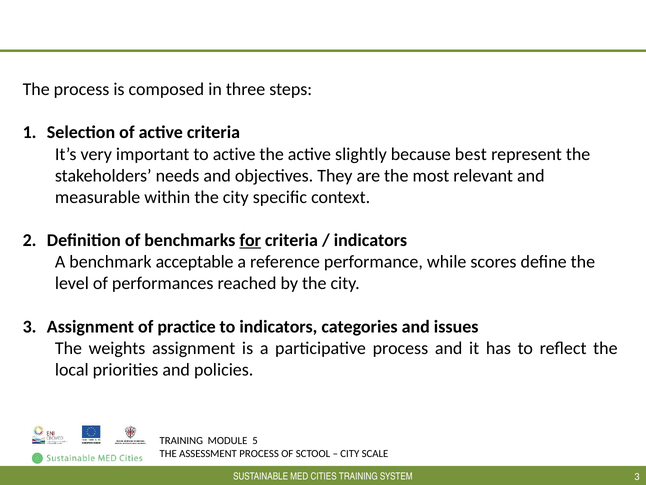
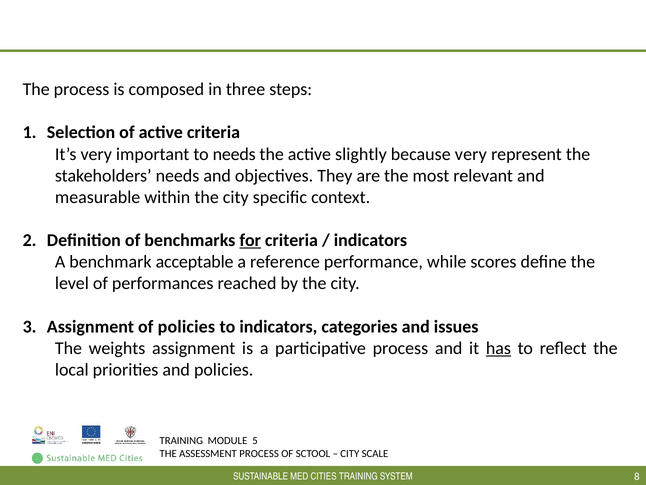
to active: active -> needs (234, 154)
because best: best -> very (471, 154)
of practice: practice -> policies (186, 326)
has underline: none -> present (498, 348)
3: 3 -> 8 (637, 476)
